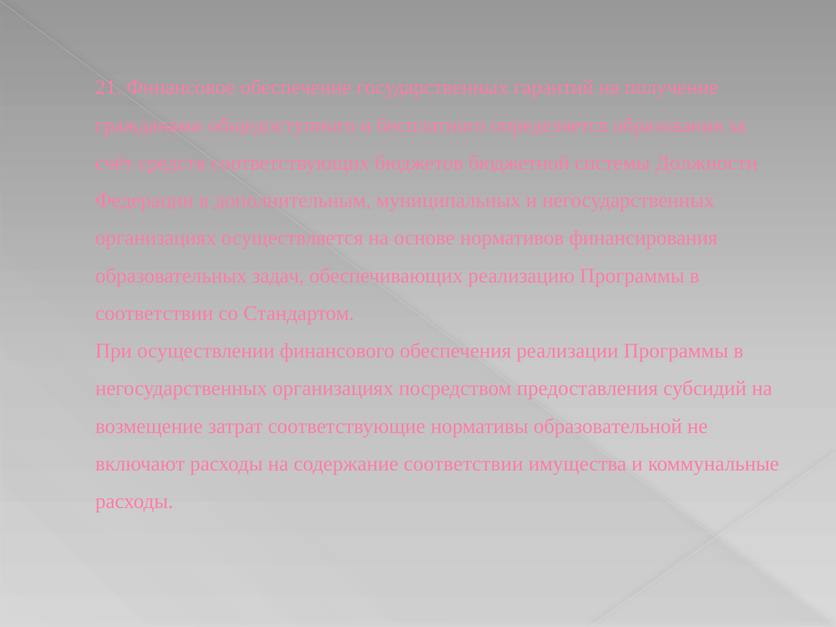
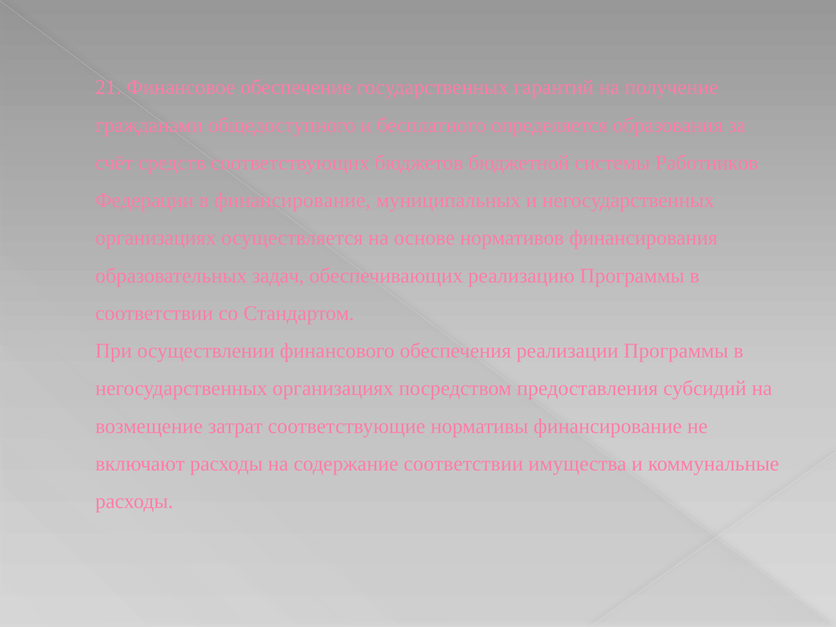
Должности: Должности -> Работников (707, 163)
в дополнительным: дополнительным -> финансирование (292, 200)
нормативы образовательной: образовательной -> финансирование (608, 426)
